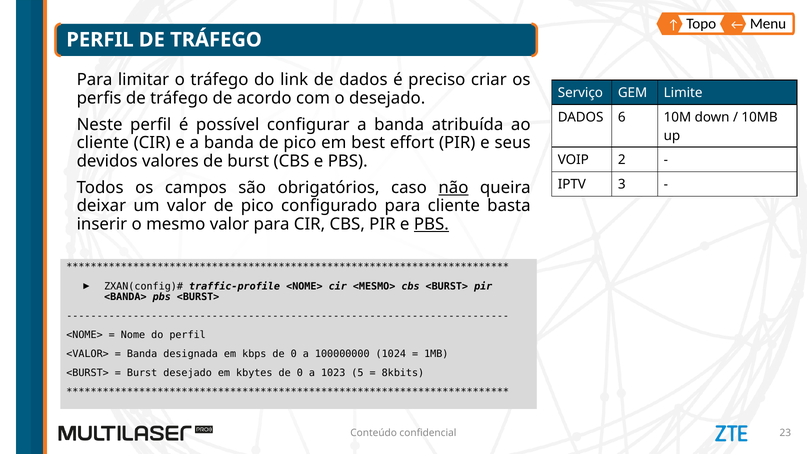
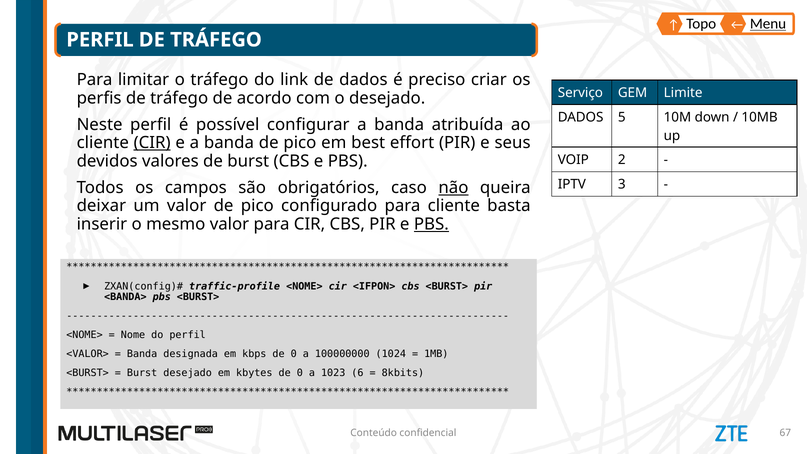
Menu underline: none -> present (768, 24)
6: 6 -> 5 (622, 117)
CIR underline: none -> present (152, 143)
<MESMO>: <MESMO> -> <IFPON> (374, 286)
5: 5 -> 6 (357, 373)
23: 23 -> 67 (785, 433)
